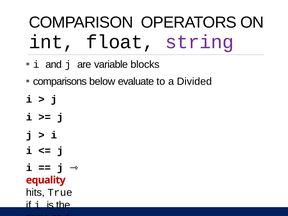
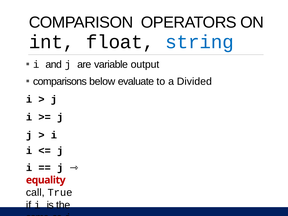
string colour: purple -> blue (200, 42)
blocks: blocks -> output (145, 65)
hits: hits -> call (35, 193)
